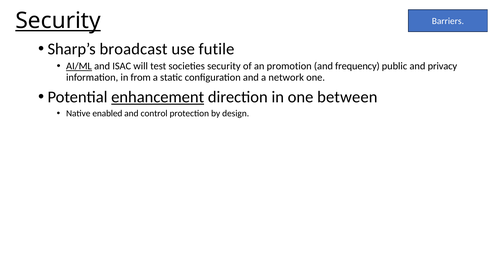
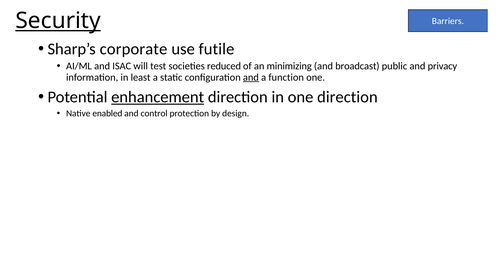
broadcast: broadcast -> corporate (134, 49)
AI/ML underline: present -> none (79, 66)
societies security: security -> reduced (224, 66)
promotion: promotion -> minimizing (289, 66)
frequency: frequency -> broadcast (357, 66)
from: from -> least (141, 77)
and underline: none -> present (251, 77)
network: network -> function (286, 77)
one between: between -> direction (347, 97)
